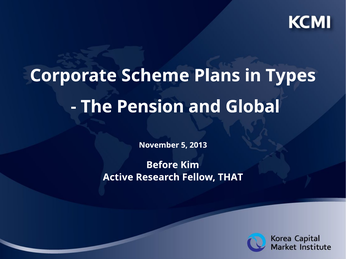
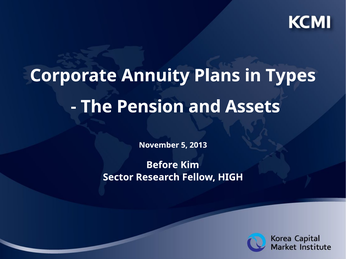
Scheme: Scheme -> Annuity (155, 76)
Global: Global -> Assets (253, 107)
Active: Active -> Sector (118, 178)
THAT: THAT -> HIGH (230, 178)
